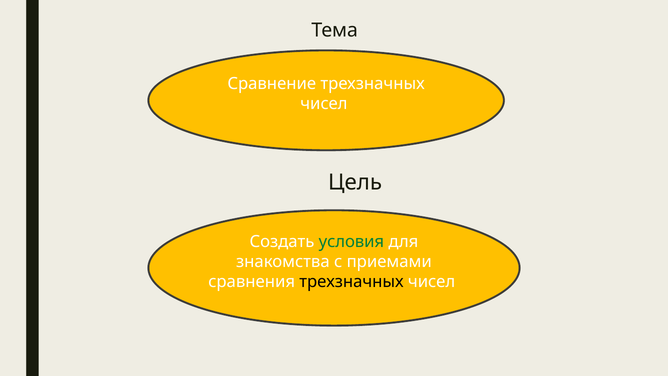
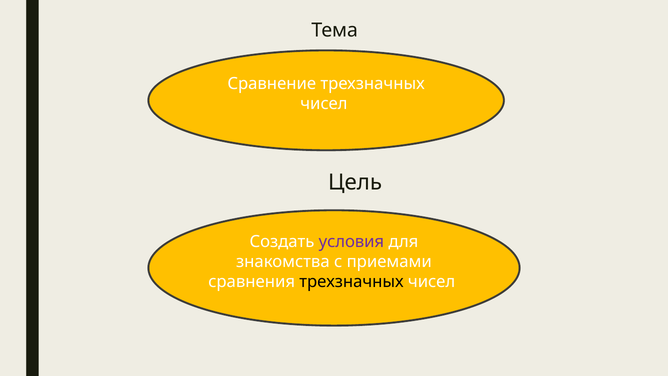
условия colour: green -> purple (351, 241)
